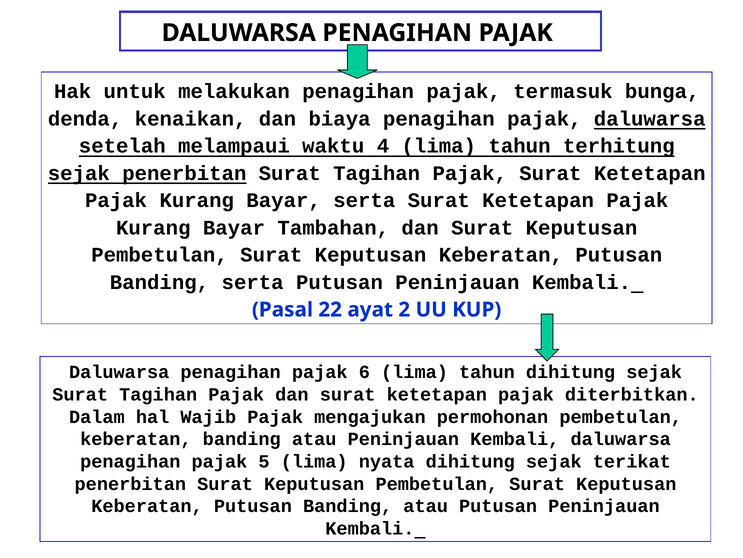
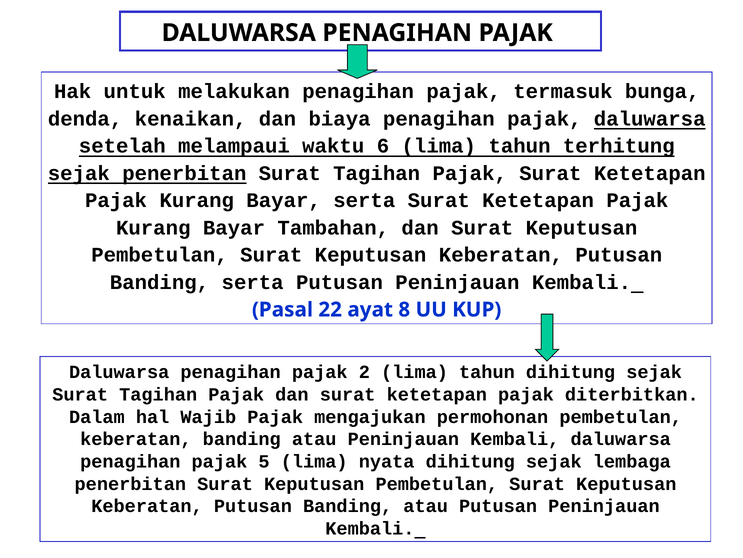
4: 4 -> 6 (383, 146)
2: 2 -> 8 (404, 309)
6: 6 -> 2 (364, 372)
terikat: terikat -> lembaga (632, 461)
